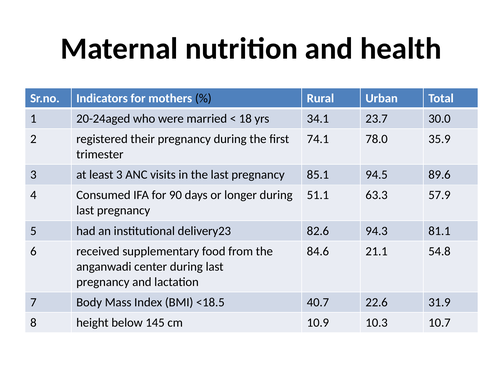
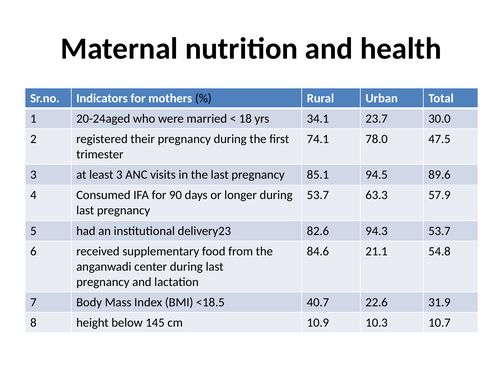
35.9: 35.9 -> 47.5 (439, 139)
51.1: 51.1 -> 53.7 (318, 195)
94.3 81.1: 81.1 -> 53.7 (439, 231)
